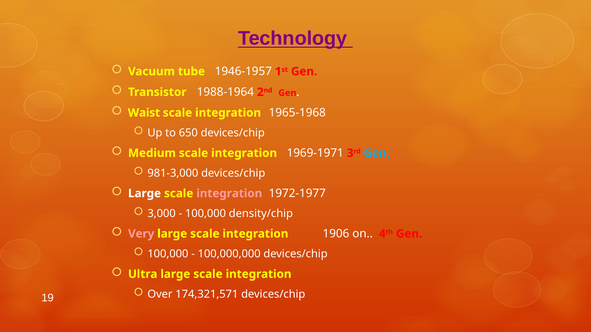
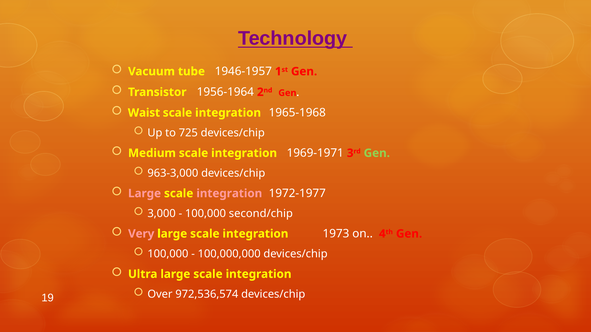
1988-1964: 1988-1964 -> 1956-1964 (225, 92)
650: 650 -> 725 (188, 133)
Gen colour: light blue -> light green (377, 153)
981-3,000: 981-3,000 -> 963-3,000 (173, 173)
Large colour: white -> pink (145, 194)
density/chip: density/chip -> second/chip (261, 214)
1906: 1906 -> 1973 (336, 234)
174,321,571: 174,321,571 -> 972,536,574 (207, 294)
